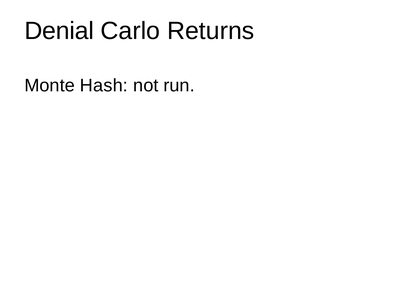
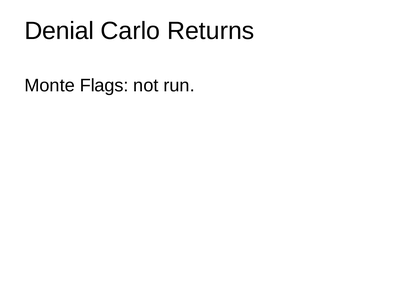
Hash: Hash -> Flags (104, 86)
